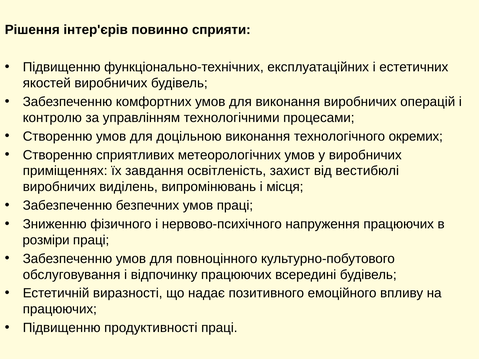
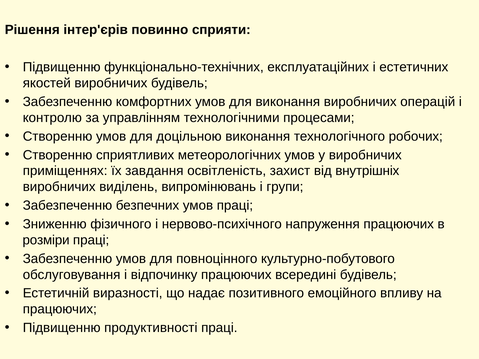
окремих: окремих -> робочих (416, 136)
вестибюлі: вестибюлі -> внутрішніх (367, 171)
місця: місця -> групи (285, 187)
